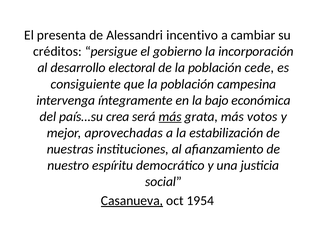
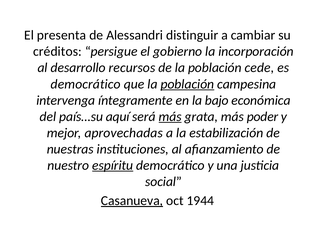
incentivo: incentivo -> distinguir (192, 35)
electoral: electoral -> recursos (132, 68)
consiguiente: consiguiente -> democrático (86, 84)
población underline: none -> present (187, 84)
crea: crea -> aquí (118, 117)
votos: votos -> poder (263, 117)
espíritu underline: none -> present (113, 166)
1954: 1954 -> 1944 (200, 201)
